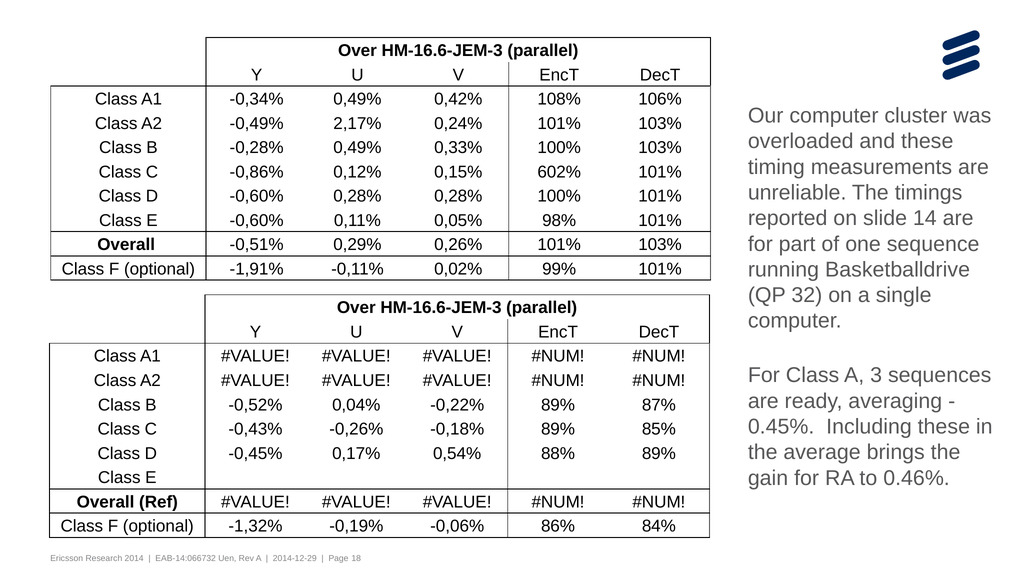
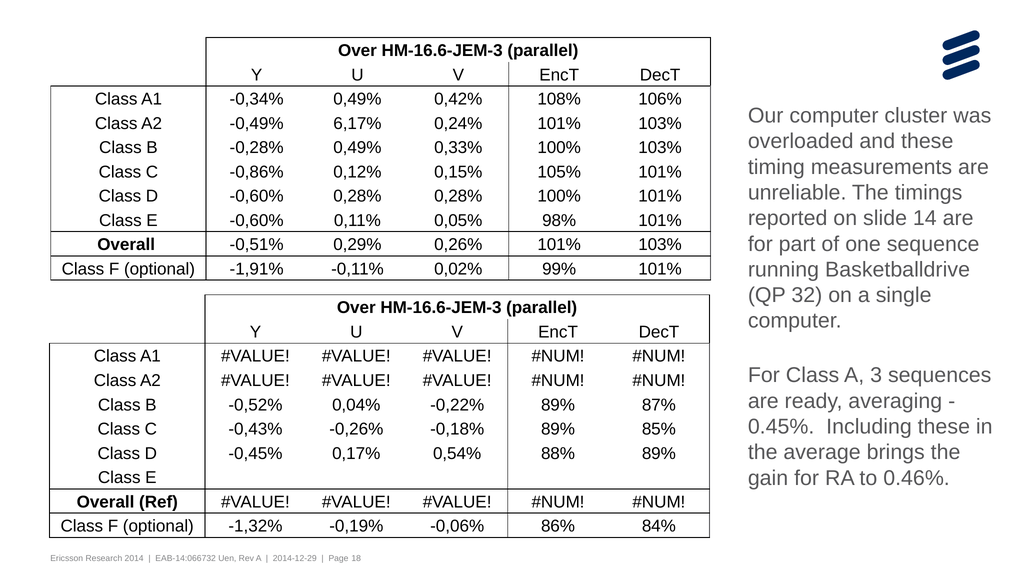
2,17%: 2,17% -> 6,17% (357, 123)
602%: 602% -> 105% (559, 172)
